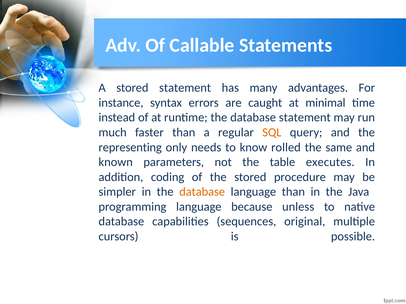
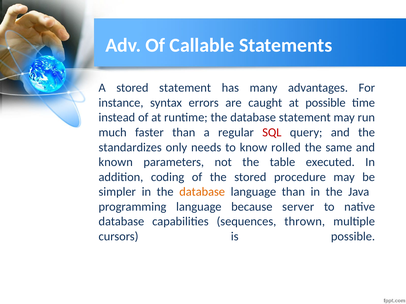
at minimal: minimal -> possible (325, 103)
SQL colour: orange -> red (272, 133)
representing: representing -> standardizes (130, 148)
executes: executes -> executed (330, 162)
unless: unless -> server (298, 207)
original: original -> thrown (305, 222)
